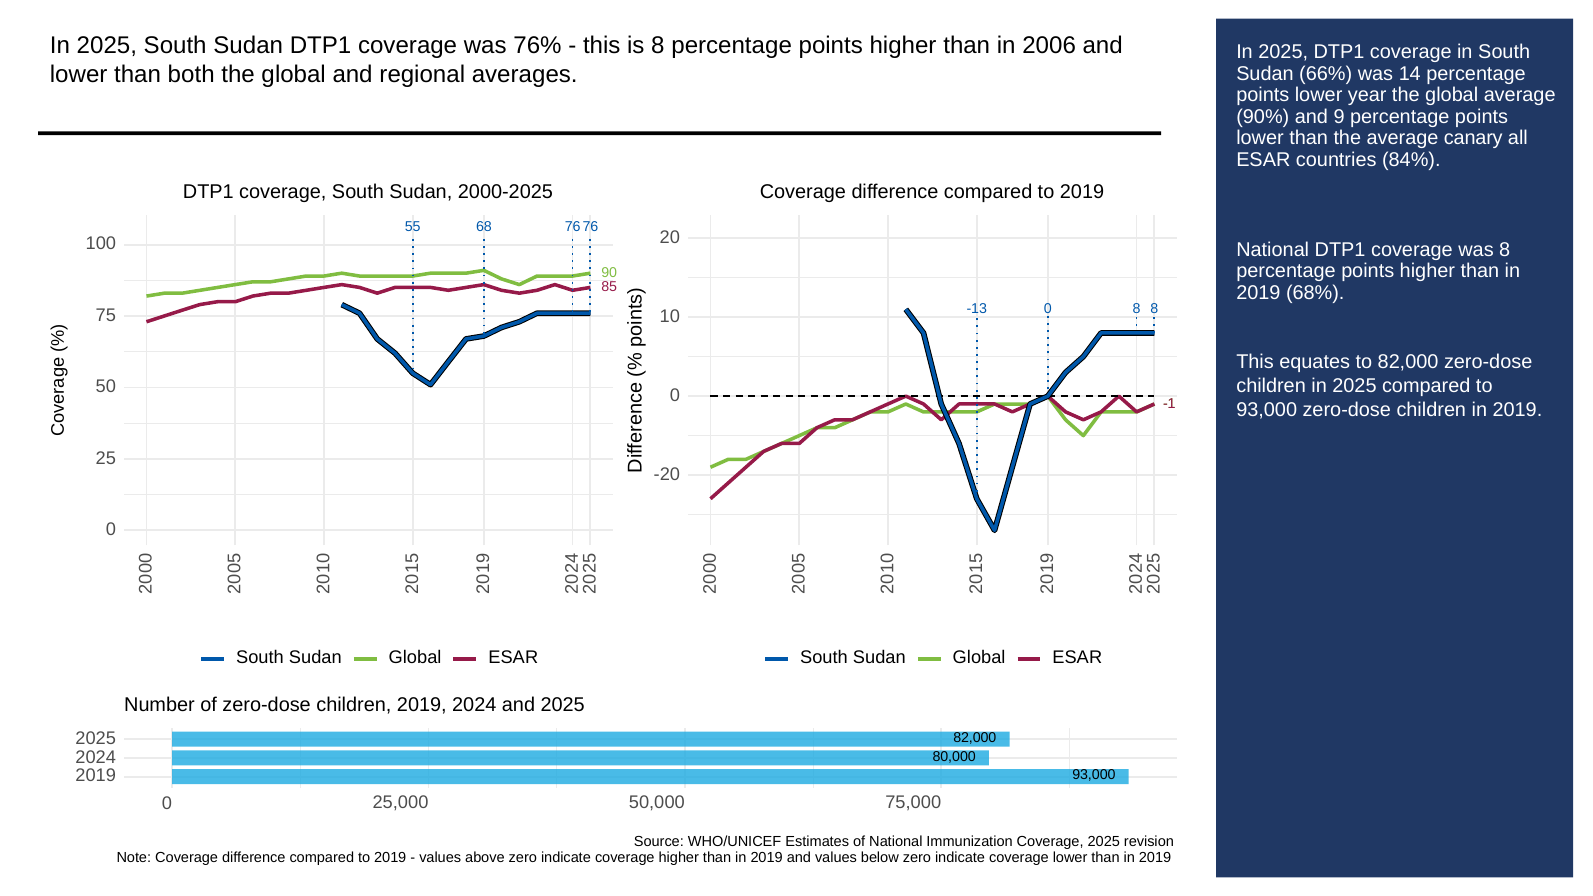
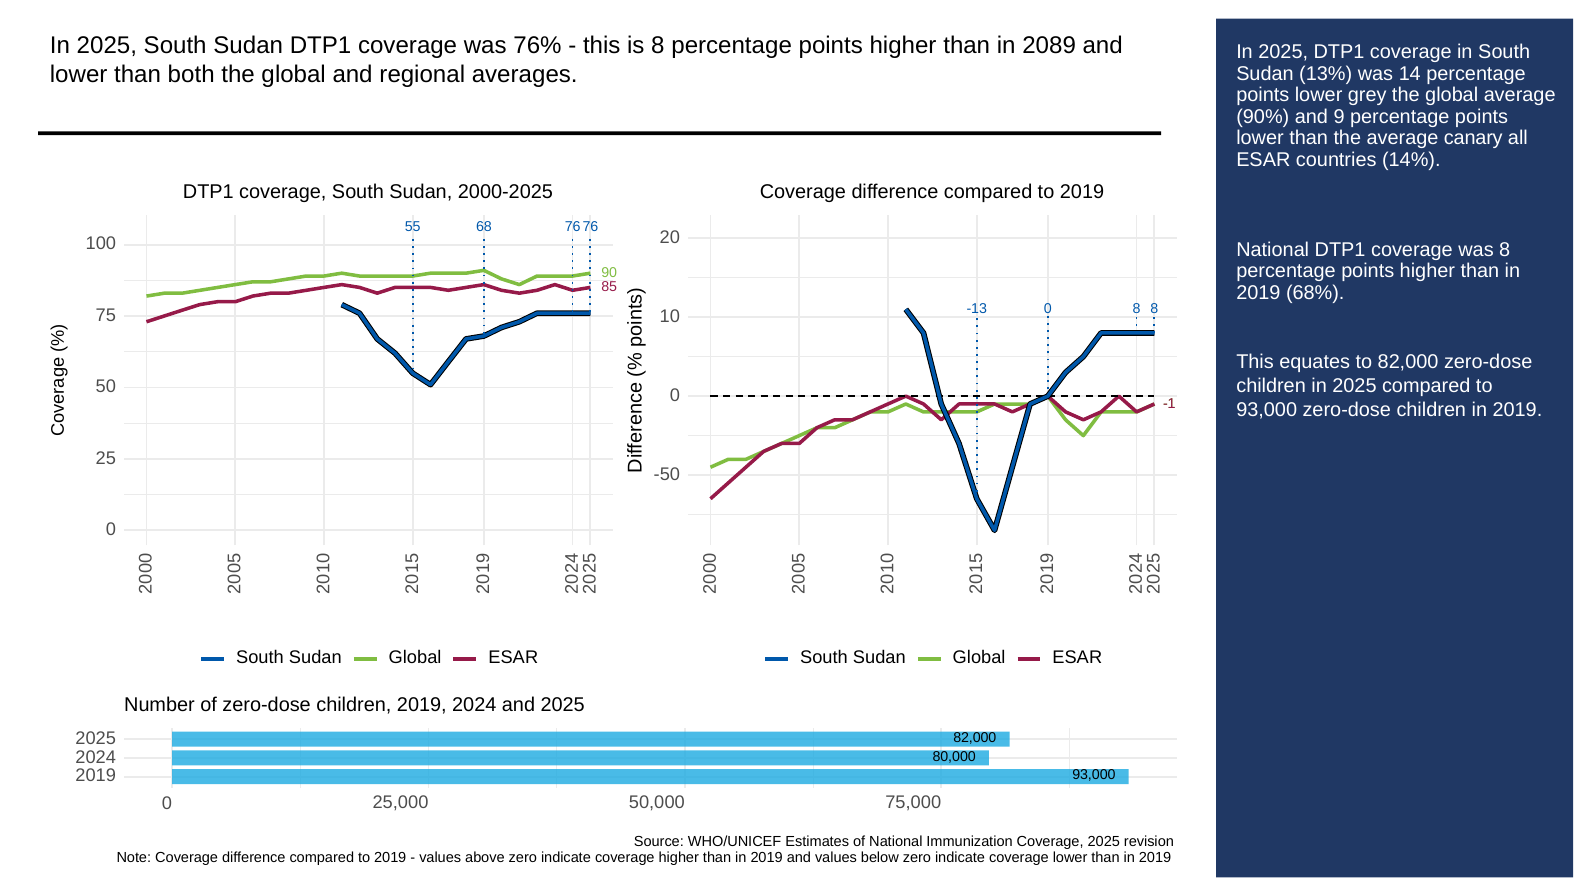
2006: 2006 -> 2089 (1049, 46)
66%: 66% -> 13% (1326, 74)
year: year -> grey (1367, 95)
84%: 84% -> 14% (1411, 160)
-20: -20 -> -50 (667, 474)
